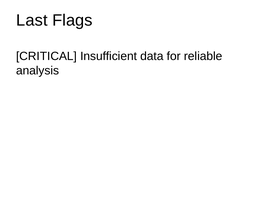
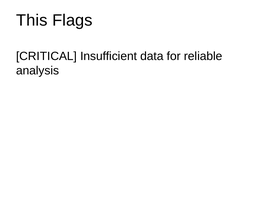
Last: Last -> This (32, 20)
